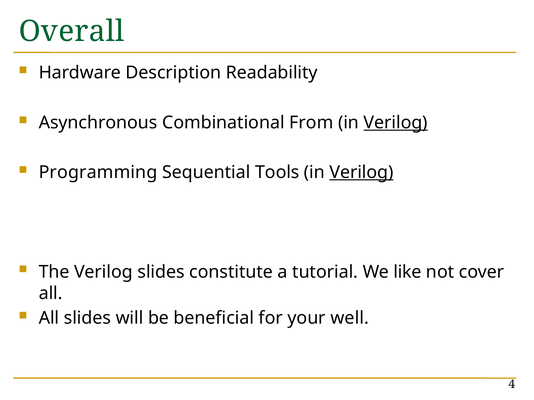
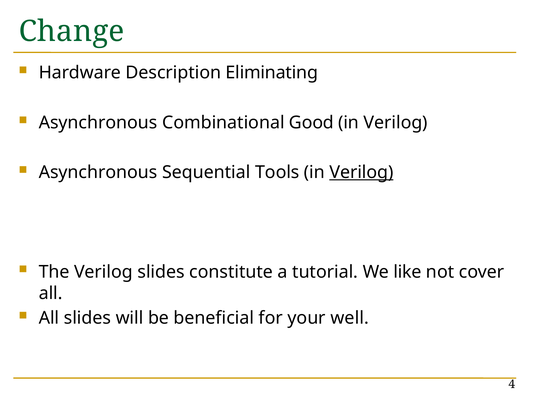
Overall: Overall -> Change (72, 31)
Readability: Readability -> Eliminating (272, 73)
From: From -> Good (311, 123)
Verilog underline: present -> none (396, 123)
Programming: Programming -> Asynchronous (98, 173)
